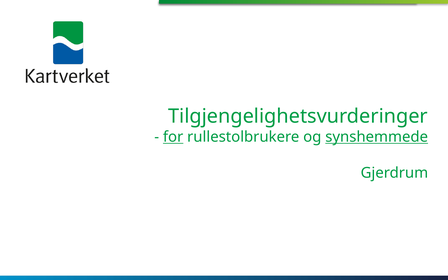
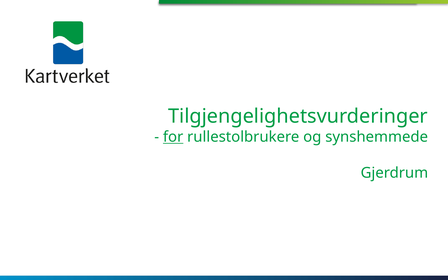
synshemmede underline: present -> none (377, 137)
